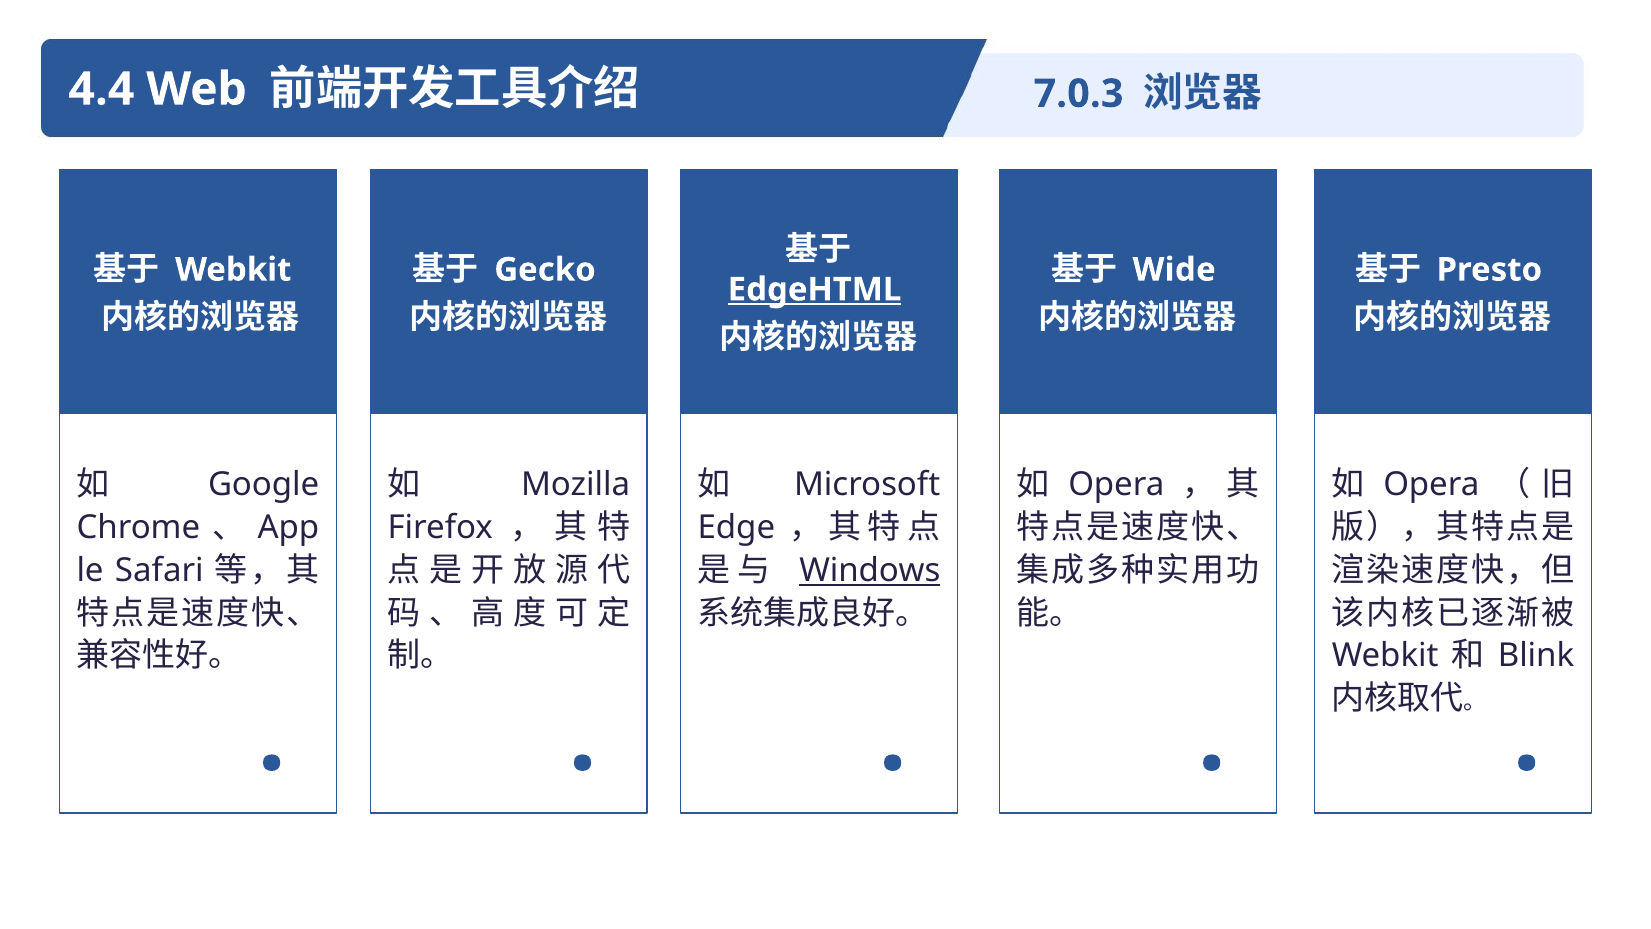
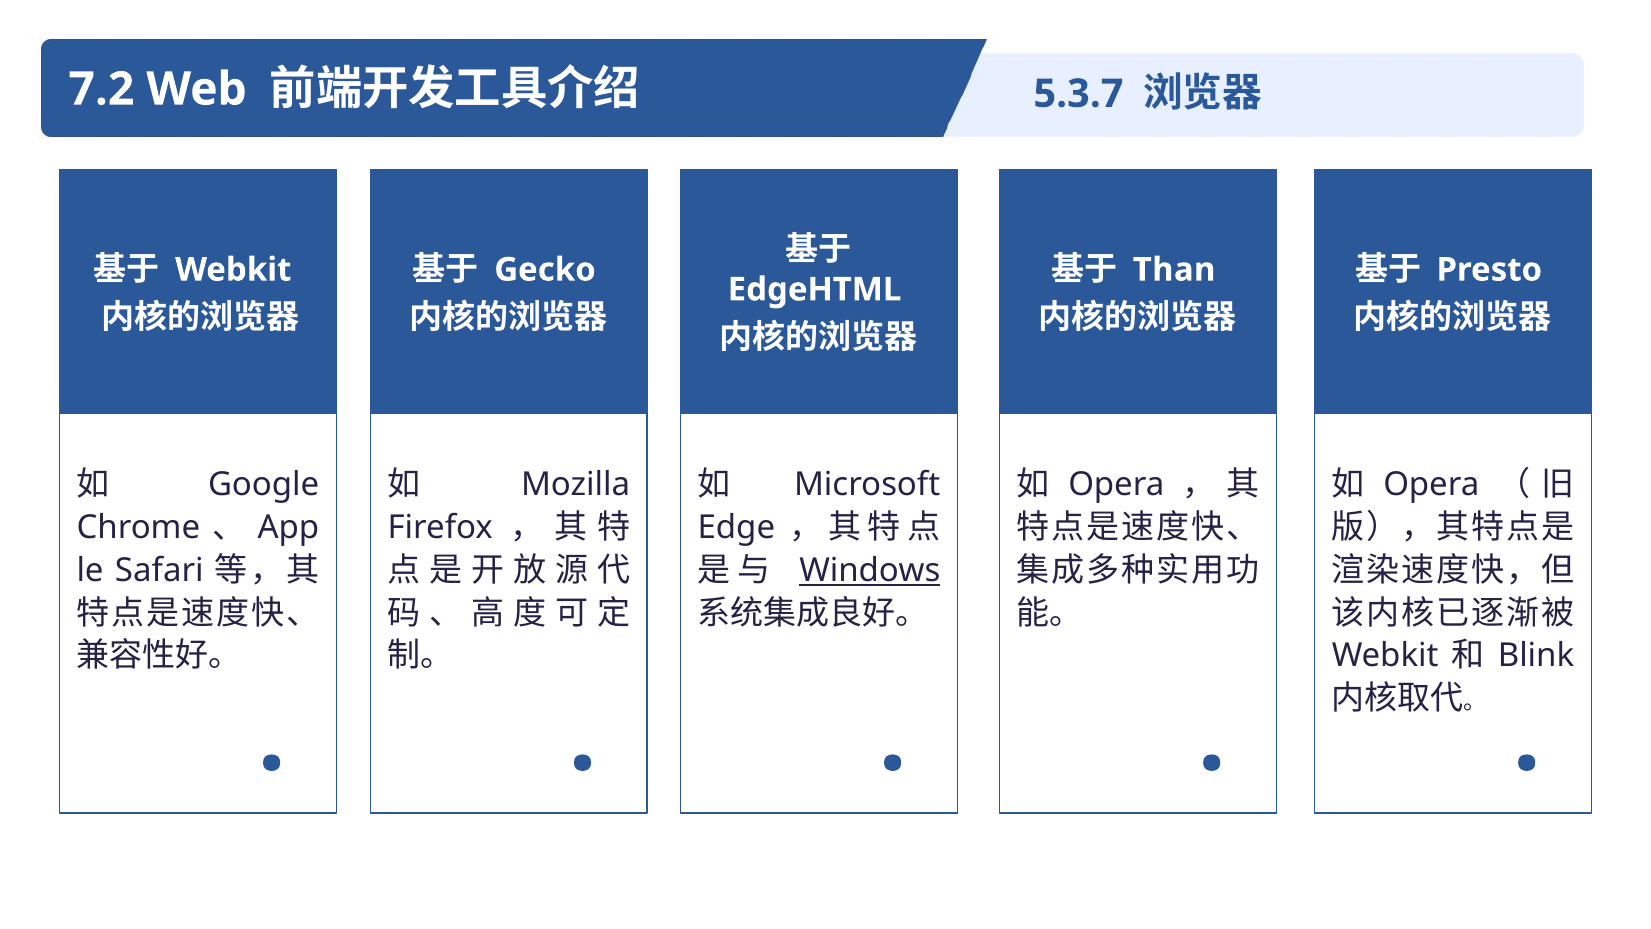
4.4: 4.4 -> 7.2 (101, 89)
7.0.3: 7.0.3 -> 5.3.7 (1078, 94)
Wide: Wide -> Than (1174, 270)
EdgeHTML underline: present -> none (814, 289)
